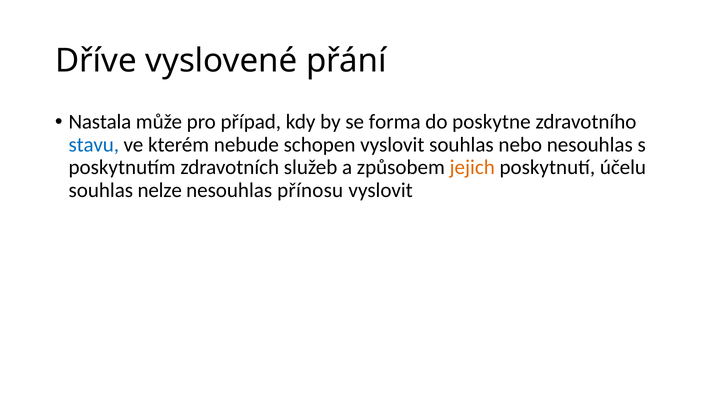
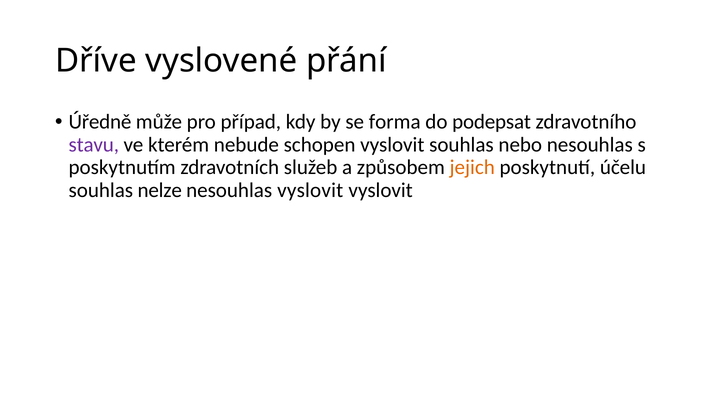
Nastala: Nastala -> Úředně (100, 122)
poskytne: poskytne -> podepsat (492, 122)
stavu colour: blue -> purple (94, 145)
nesouhlas přínosu: přínosu -> vyslovit (310, 190)
